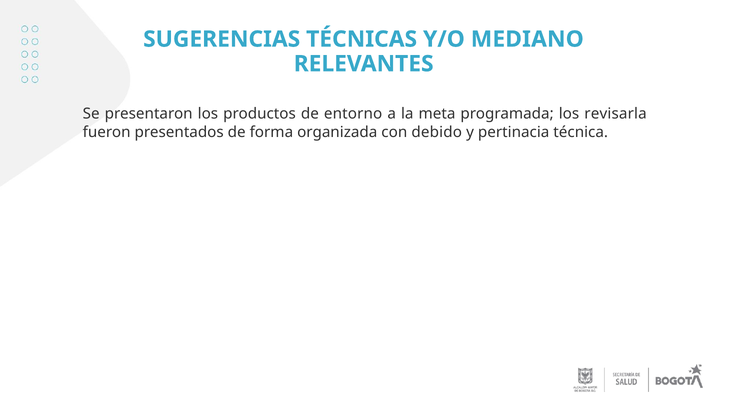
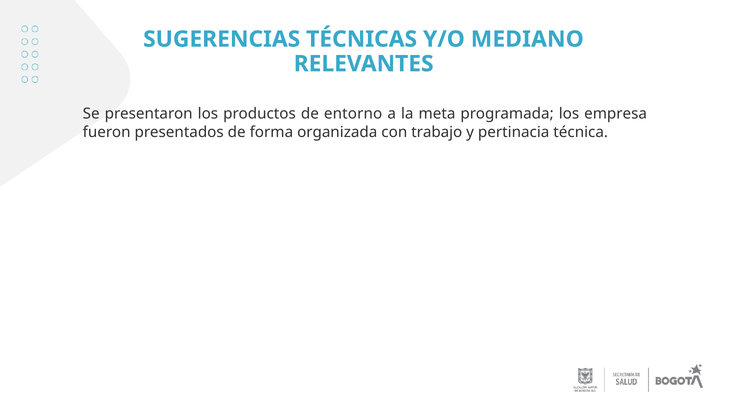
revisarla: revisarla -> empresa (616, 114)
debido: debido -> trabajo (437, 132)
